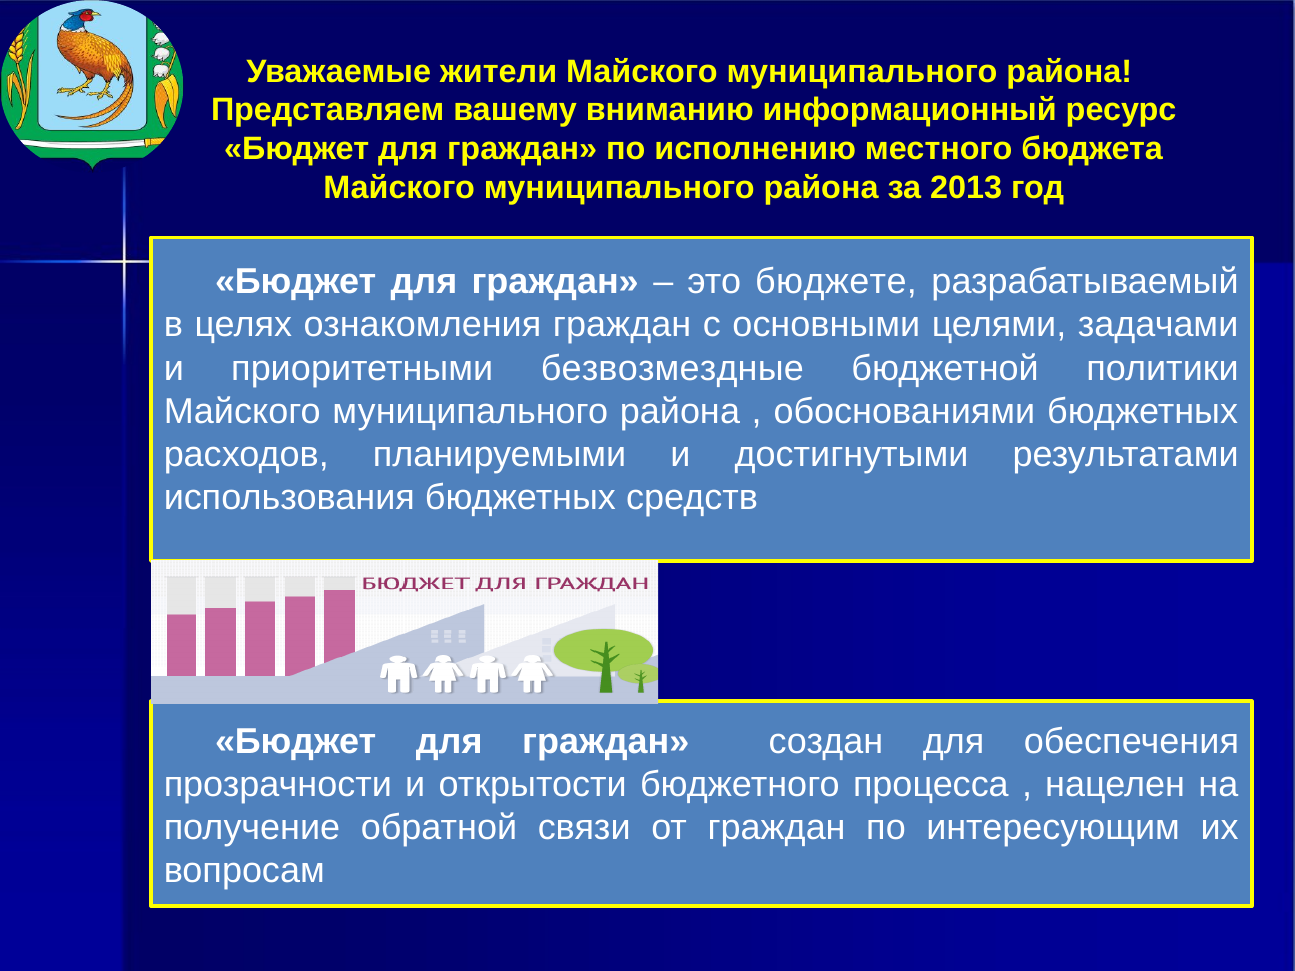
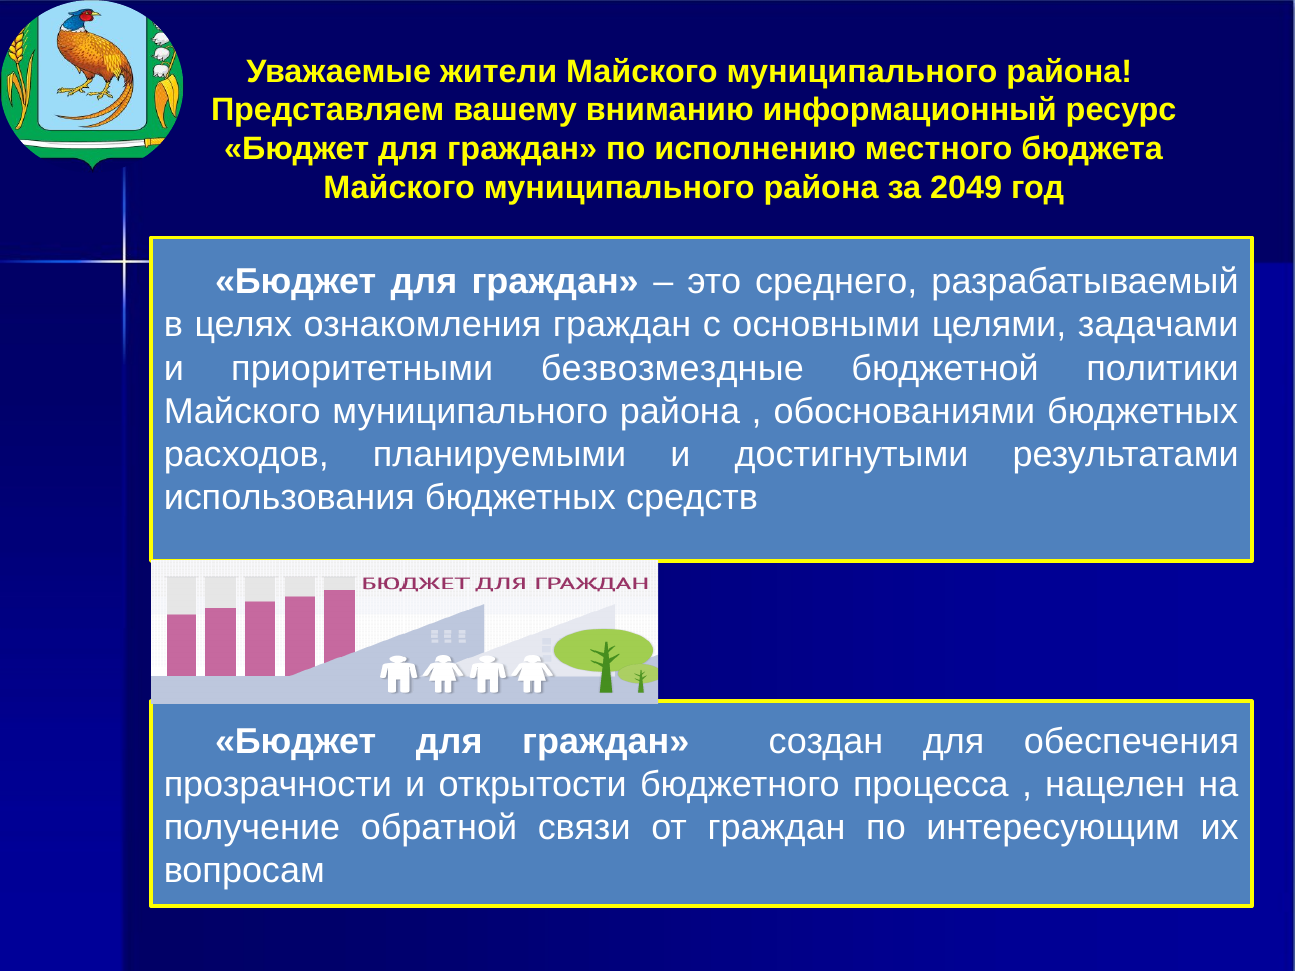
2013: 2013 -> 2049 (966, 188)
бюджете: бюджете -> среднего (836, 282)
